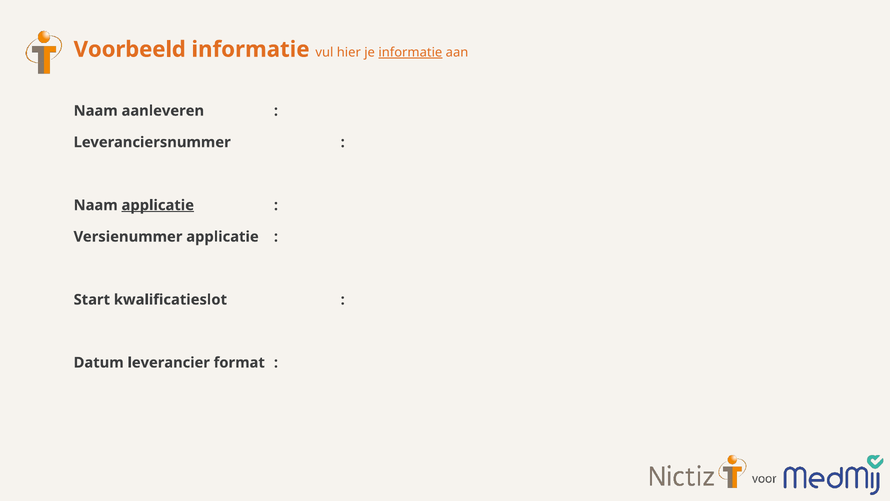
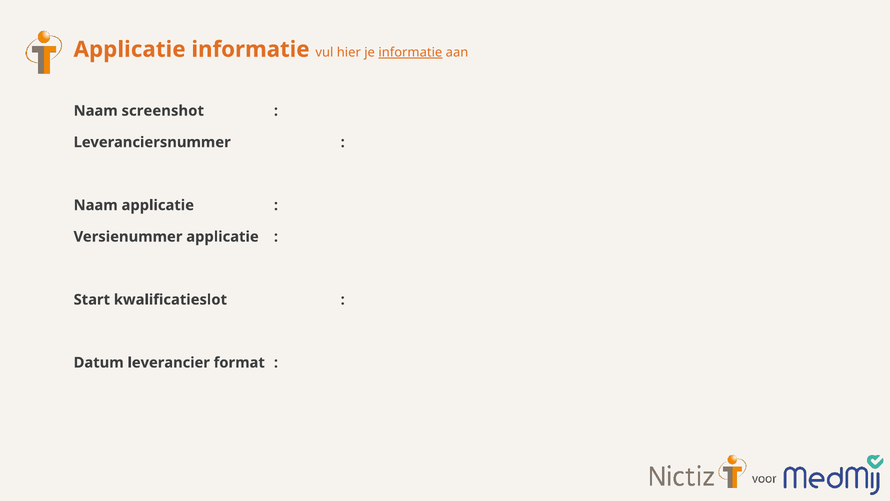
Voorbeeld: Voorbeeld -> Applicatie (130, 49)
aanleveren: aanleveren -> screenshot (163, 111)
applicatie underline: present -> none (158, 205)
